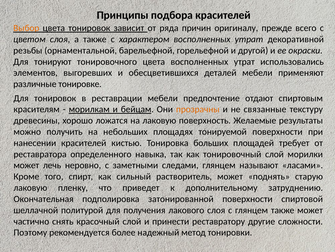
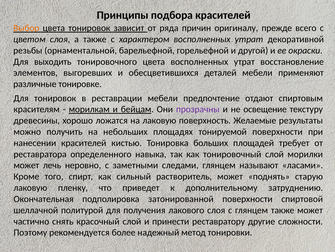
тонируют: тонируют -> выходить (53, 62)
использовались: использовались -> восстановление (292, 62)
прозрачны colour: orange -> purple (198, 109)
связанные: связанные -> освещение (265, 109)
